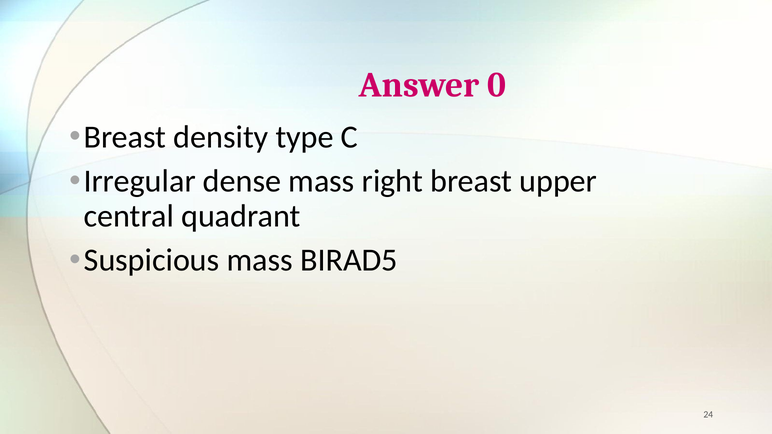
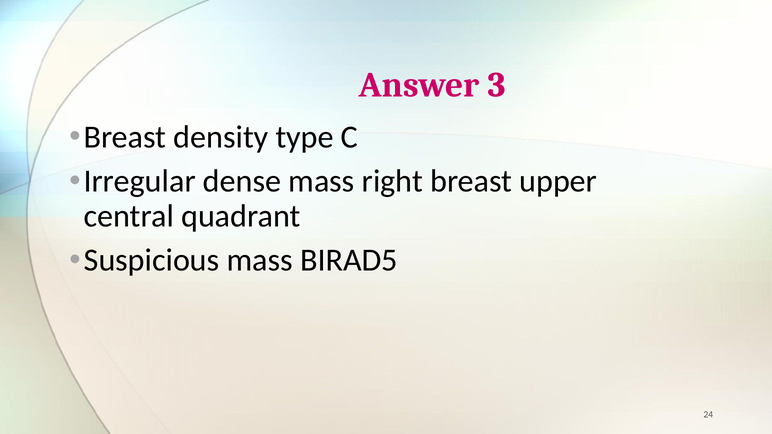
0: 0 -> 3 (497, 85)
